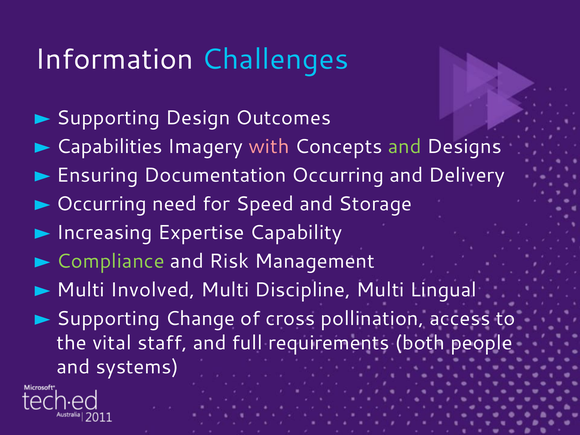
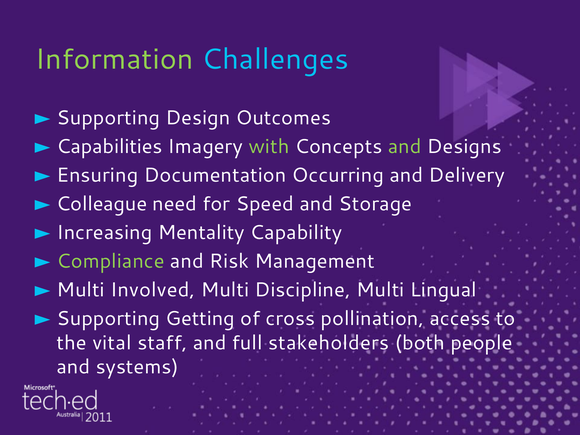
Information colour: white -> light green (114, 59)
with colour: pink -> light green (269, 147)
Occurring: Occurring -> Colleague (102, 204)
Expertise: Expertise -> Mentality (201, 233)
Change: Change -> Getting (200, 319)
requirements: requirements -> stakeholders (329, 343)
